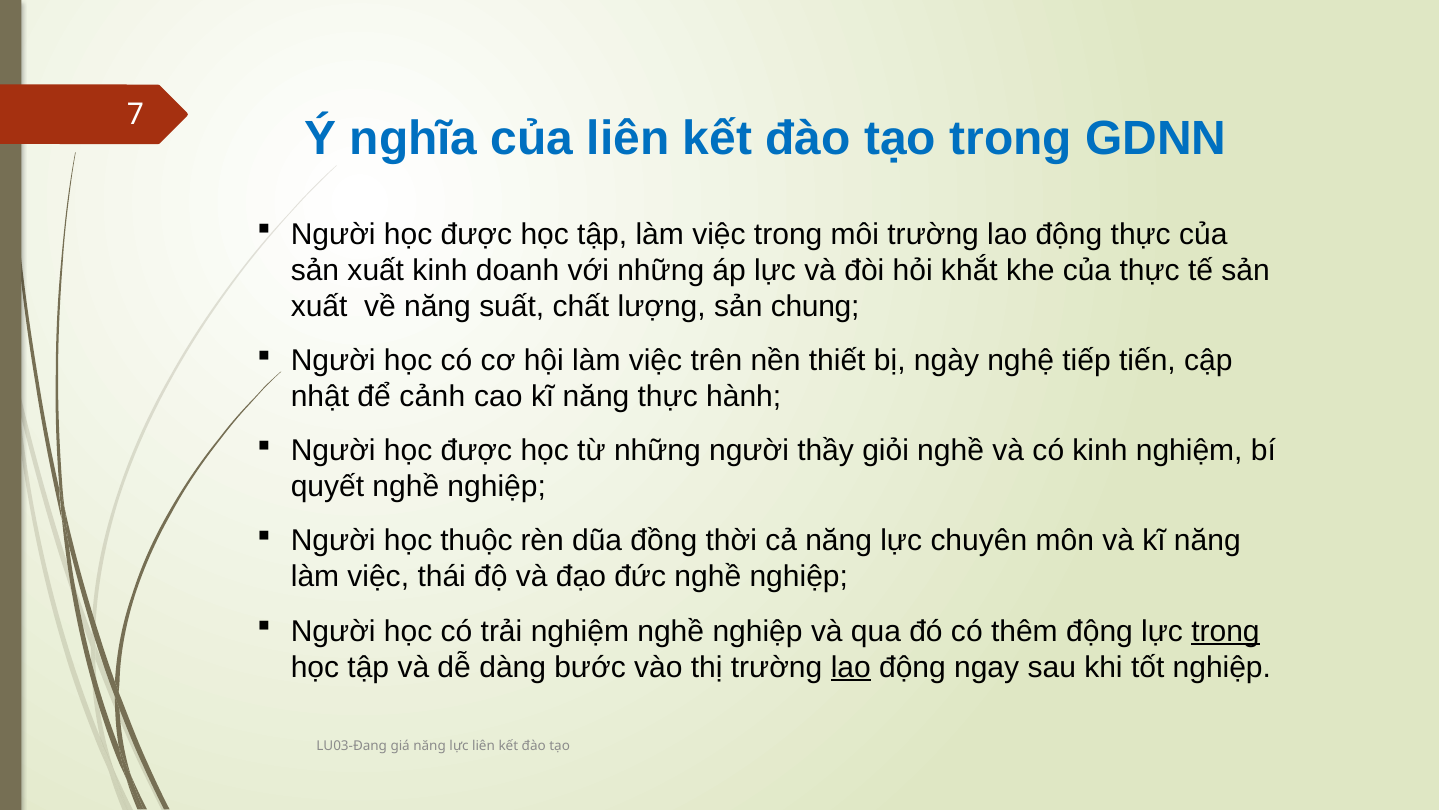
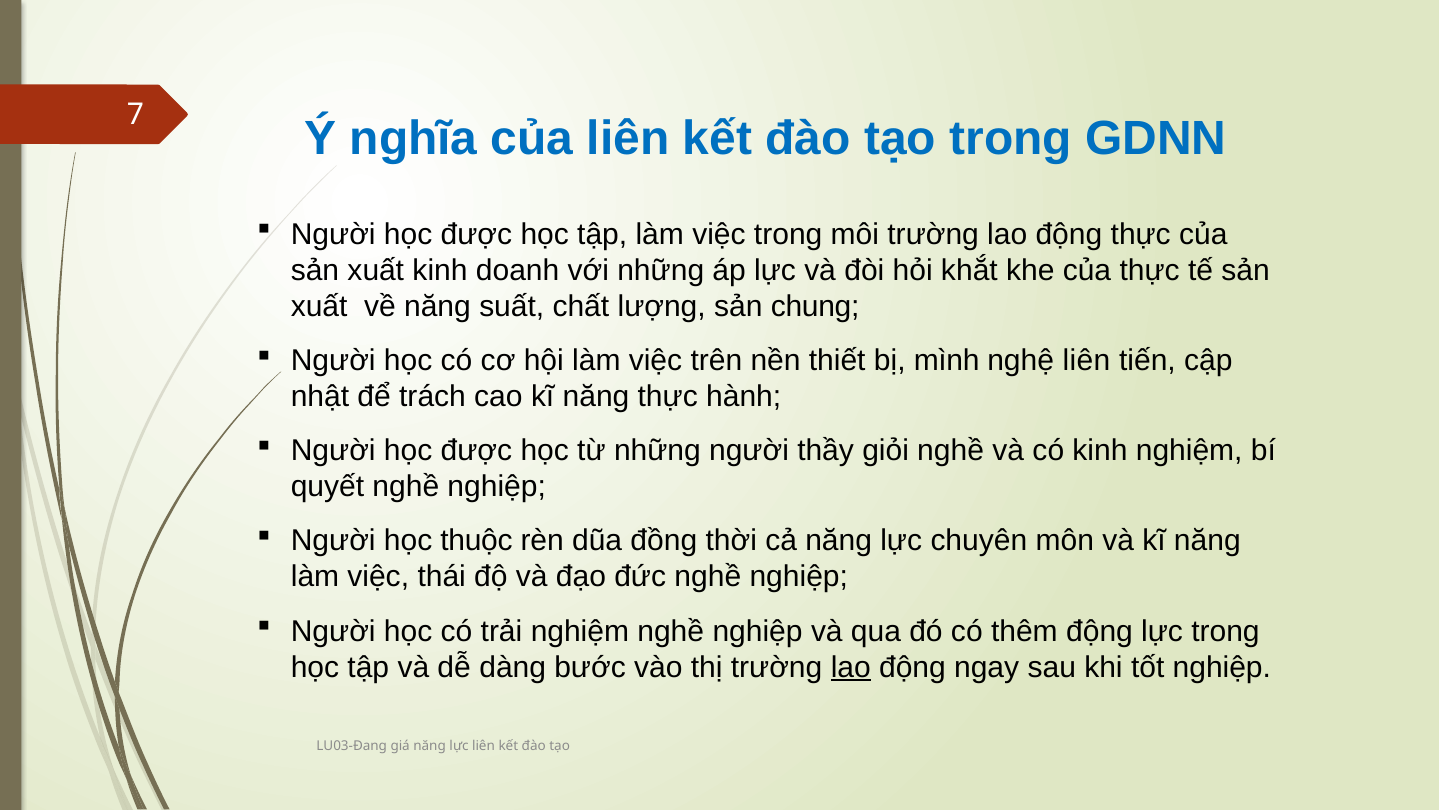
ngày: ngày -> mình (947, 361)
nghệ tiếp: tiếp -> liên (1086, 361)
cảnh: cảnh -> trách (433, 397)
trong underline: present -> none (1225, 631)
